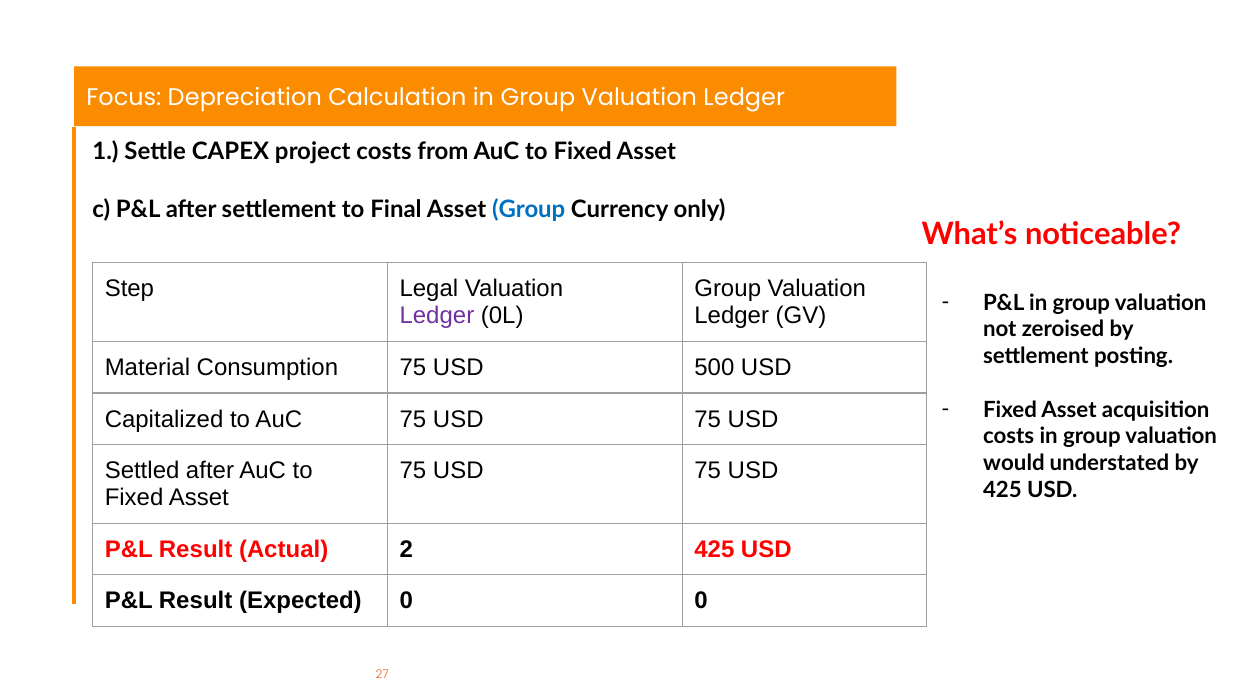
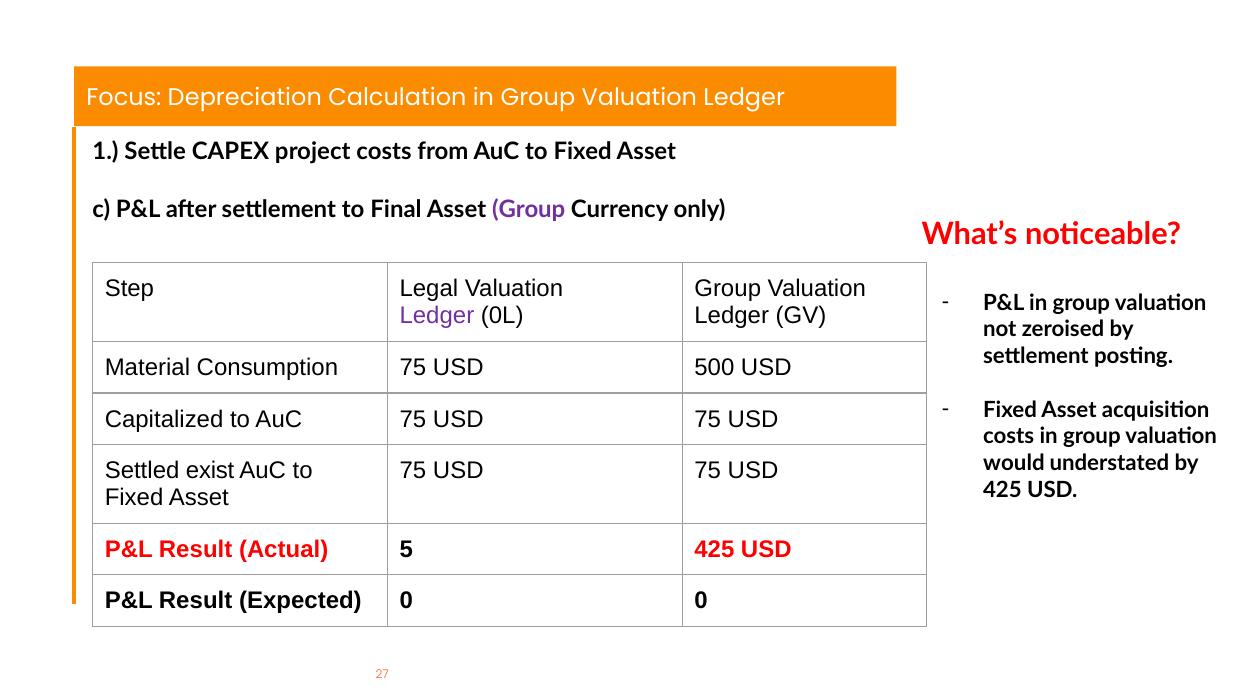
Group colour: blue -> purple (529, 209)
Settled after: after -> exist (210, 470)
2: 2 -> 5 (406, 549)
